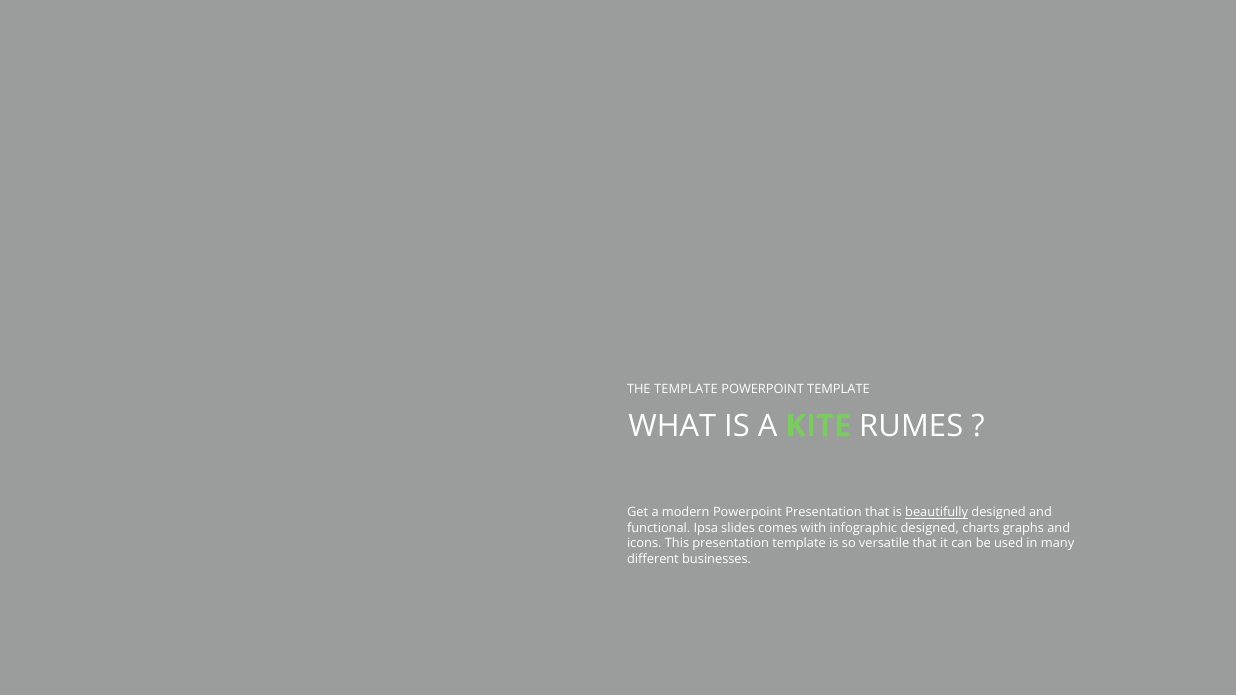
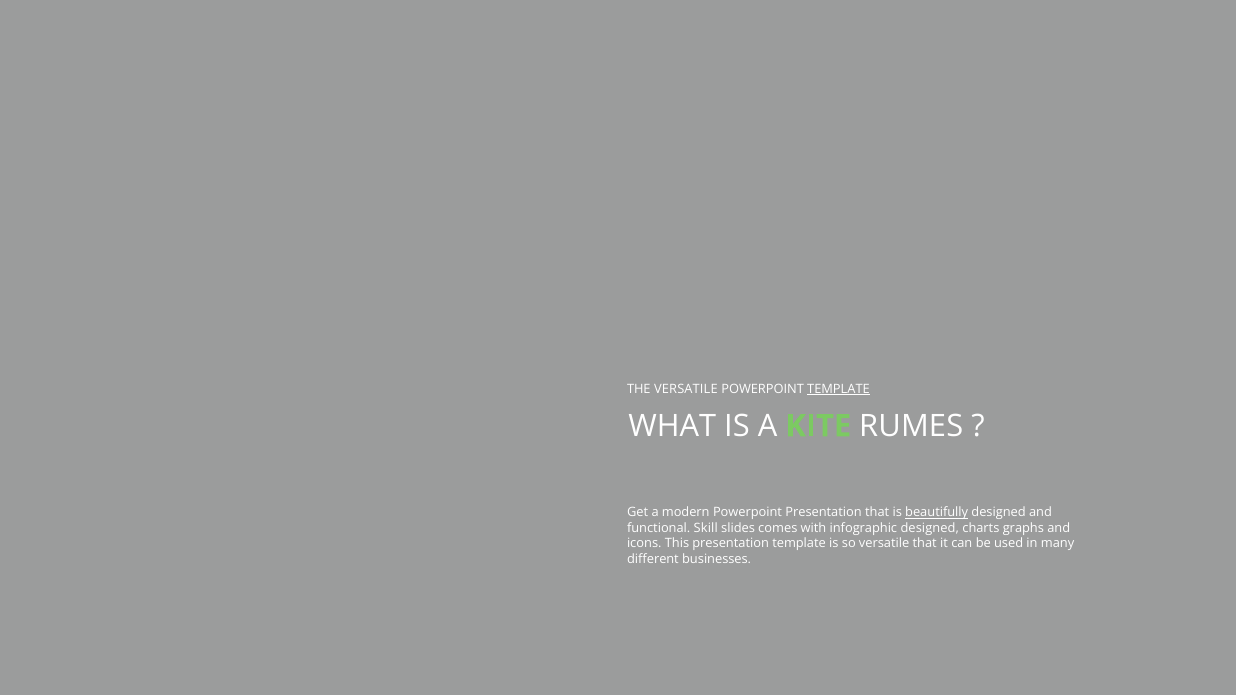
THE TEMPLATE: TEMPLATE -> VERSATILE (686, 389)
TEMPLATE underline: none -> present (838, 389)
Ipsa: Ipsa -> Skill (706, 528)
